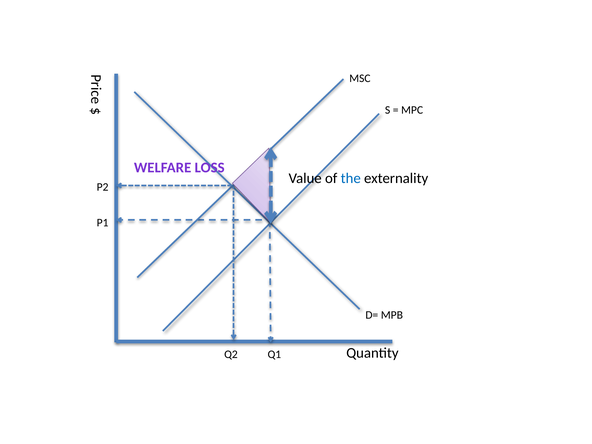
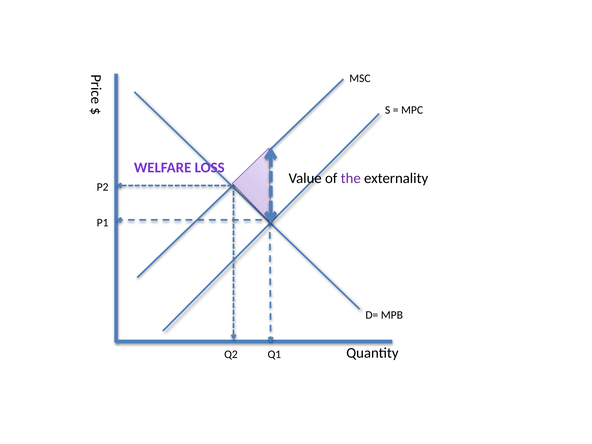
the colour: blue -> purple (351, 178)
